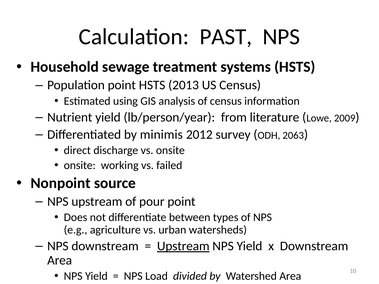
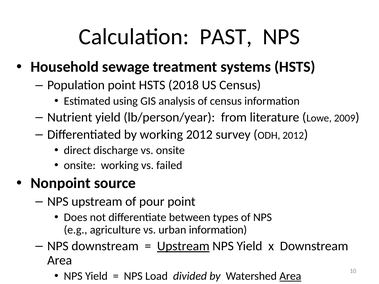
2013: 2013 -> 2018 (184, 85)
by minimis: minimis -> working (161, 135)
ODH 2063: 2063 -> 2012 (293, 135)
urban watersheds: watersheds -> information (218, 230)
Area underline: none -> present (290, 276)
